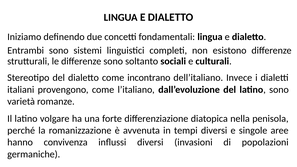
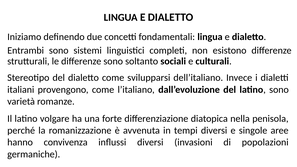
incontrano: incontrano -> svilupparsi (149, 78)
